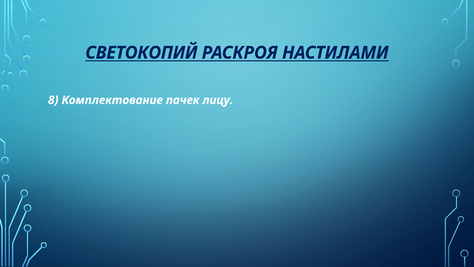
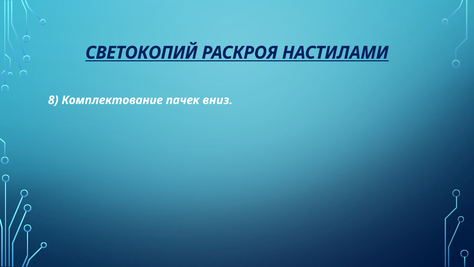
лицу: лицу -> вниз (218, 100)
